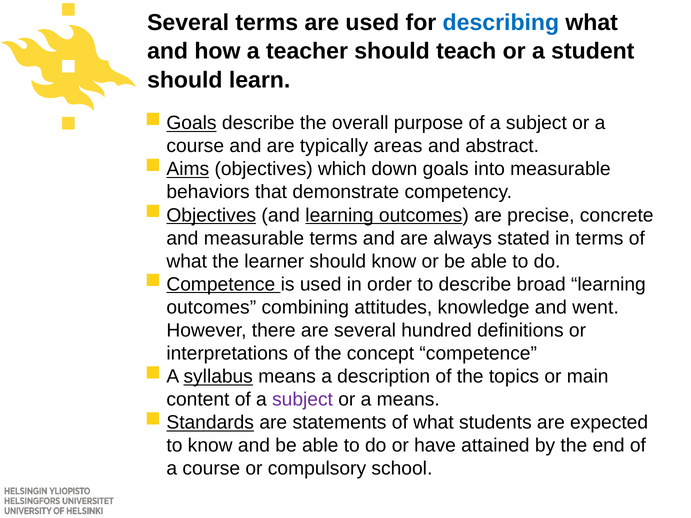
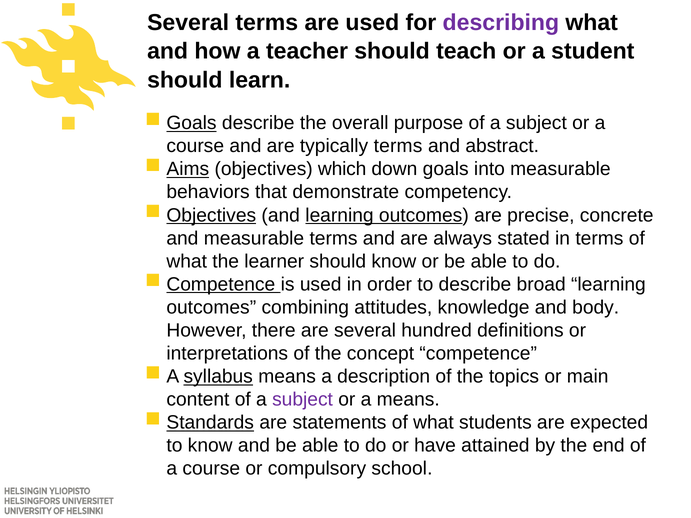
describing colour: blue -> purple (501, 23)
typically areas: areas -> terms (398, 146)
went: went -> body (596, 307)
